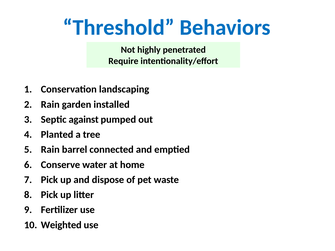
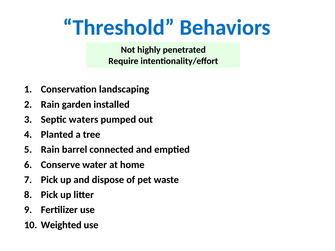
against: against -> waters (84, 120)
